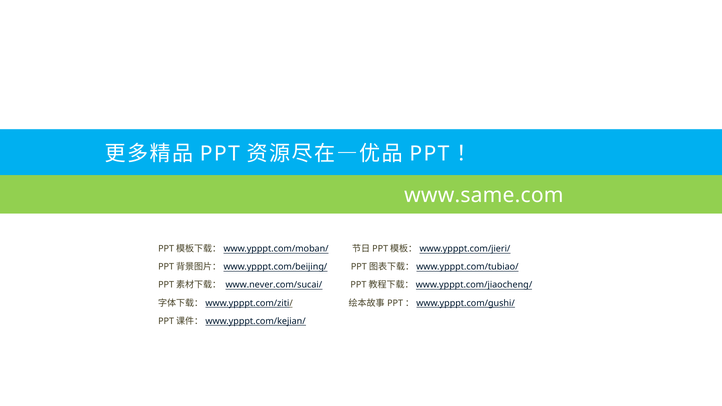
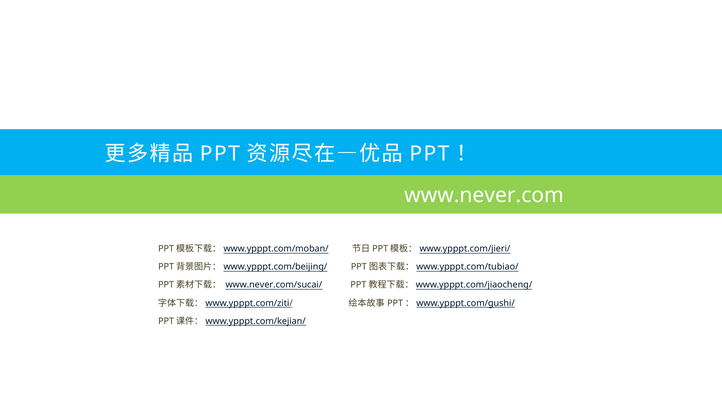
www.same.com: www.same.com -> www.never.com (484, 196)
